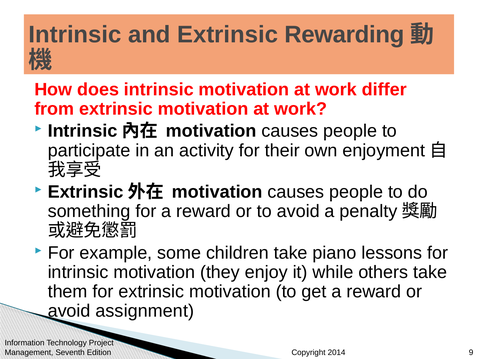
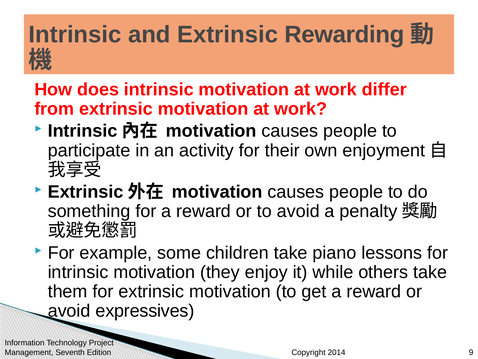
assignment: assignment -> expressives (145, 311)
